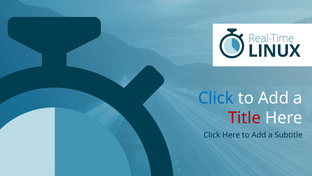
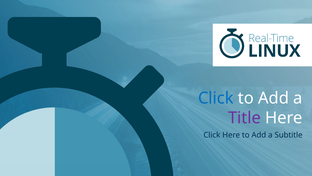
Title colour: red -> purple (245, 118)
